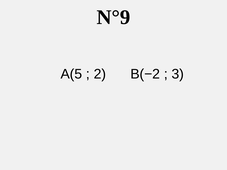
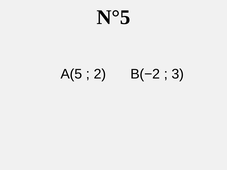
N°9: N°9 -> N°5 (113, 17)
